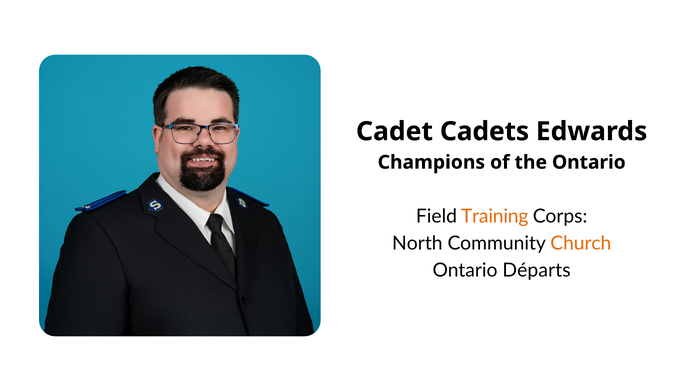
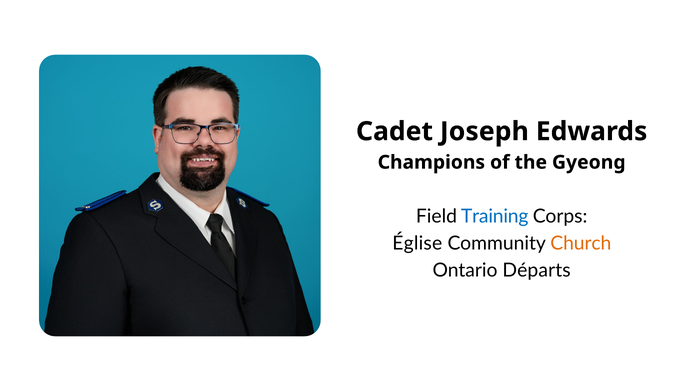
Cadets: Cadets -> Joseph (484, 131)
the Ontario: Ontario -> Gyeong (589, 162)
Training colour: orange -> blue (495, 216)
North: North -> Église (417, 243)
